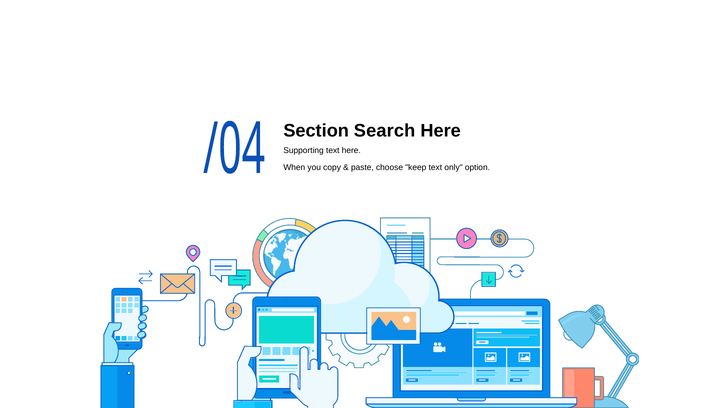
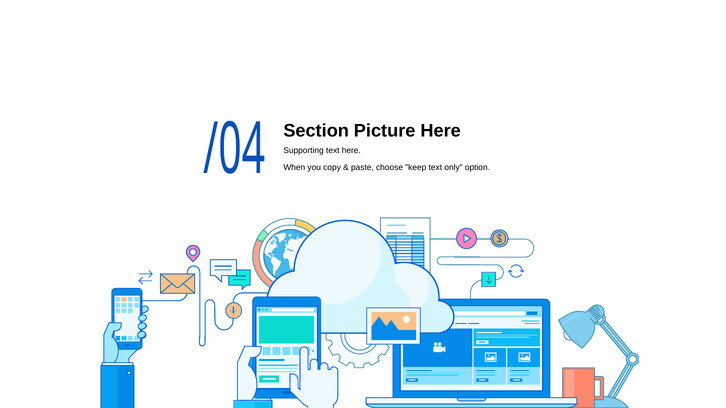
Search: Search -> Picture (385, 131)
